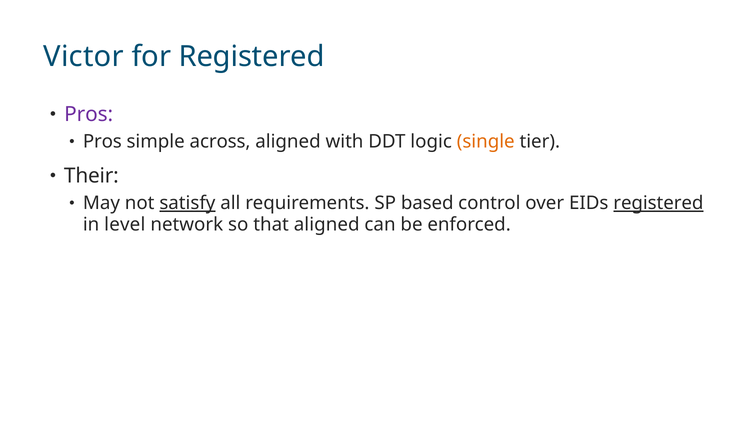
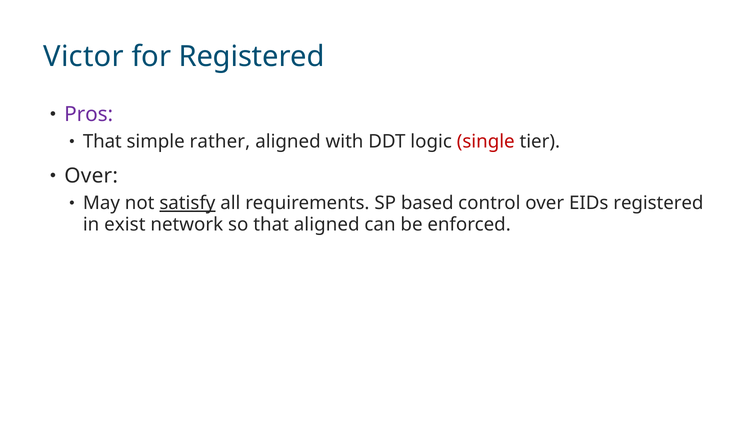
Pros: Pros -> That (102, 142)
across: across -> rather (220, 142)
single colour: orange -> red (486, 142)
Their: Their -> Over (91, 176)
registered underline: present -> none (658, 203)
level: level -> exist (125, 224)
